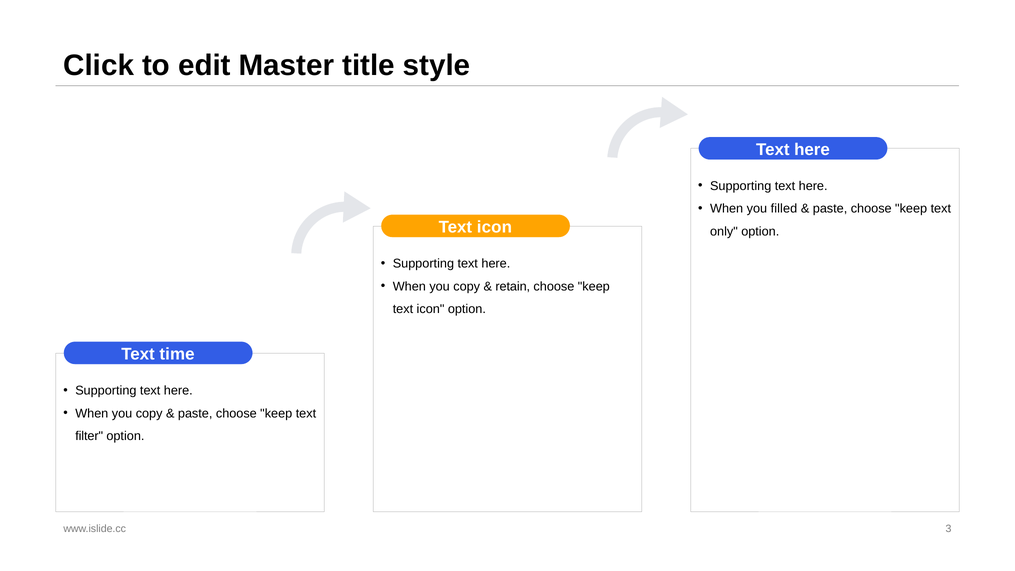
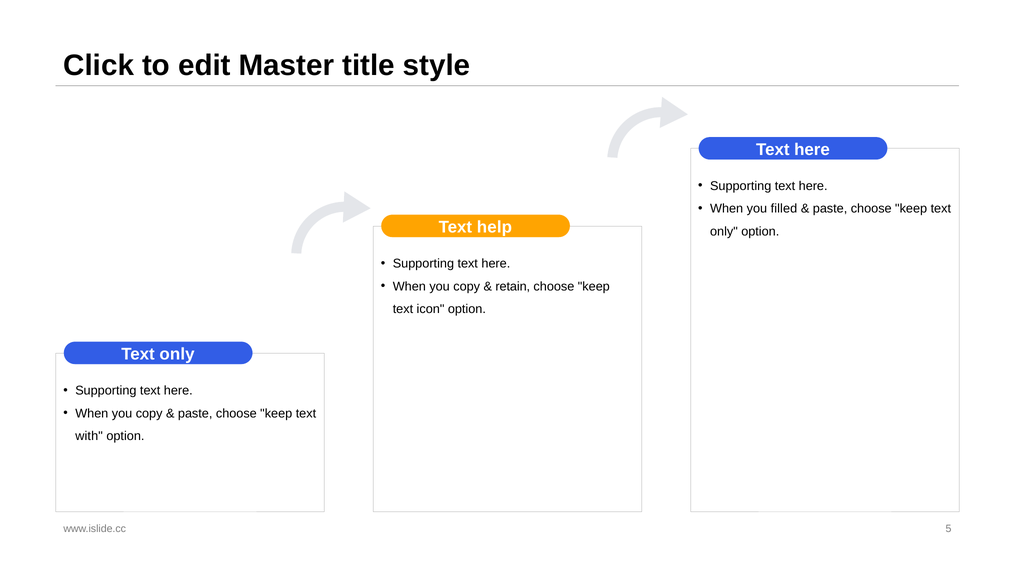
icon: icon -> help (494, 227)
time: time -> only (177, 354)
filter: filter -> with (89, 436)
3: 3 -> 5 (949, 529)
